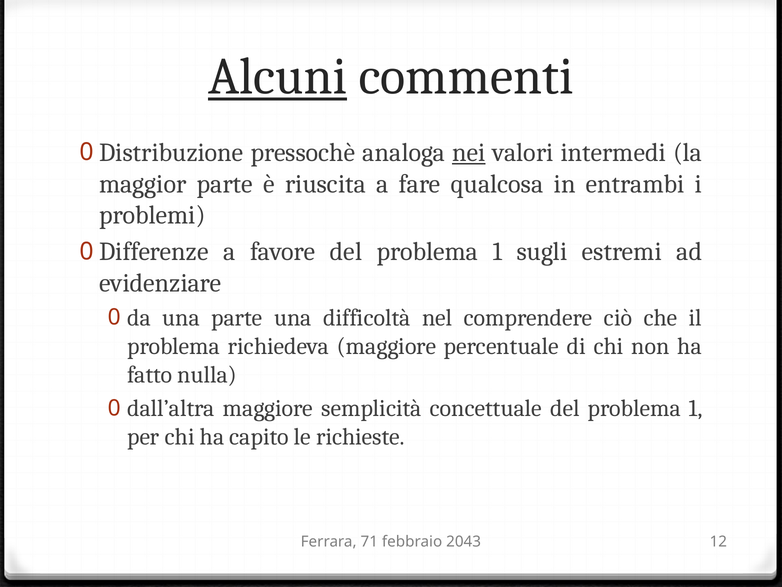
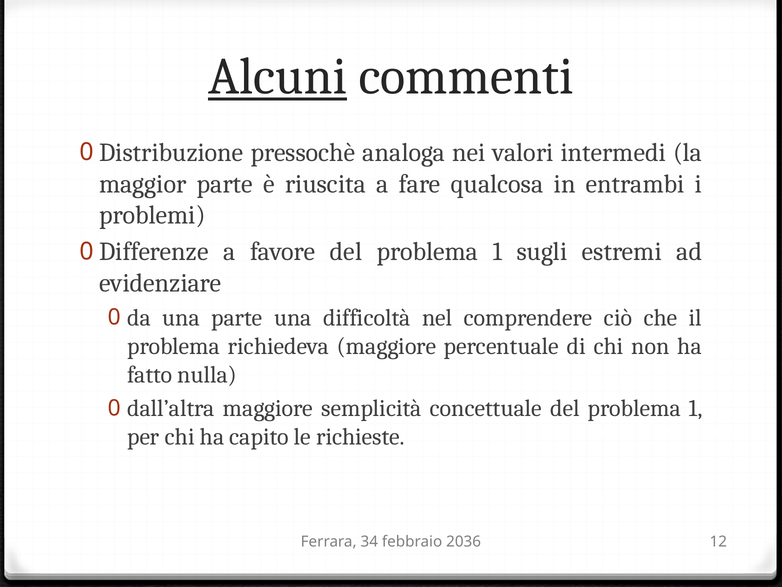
nei underline: present -> none (469, 153)
71: 71 -> 34 (369, 541)
2043: 2043 -> 2036 (464, 541)
